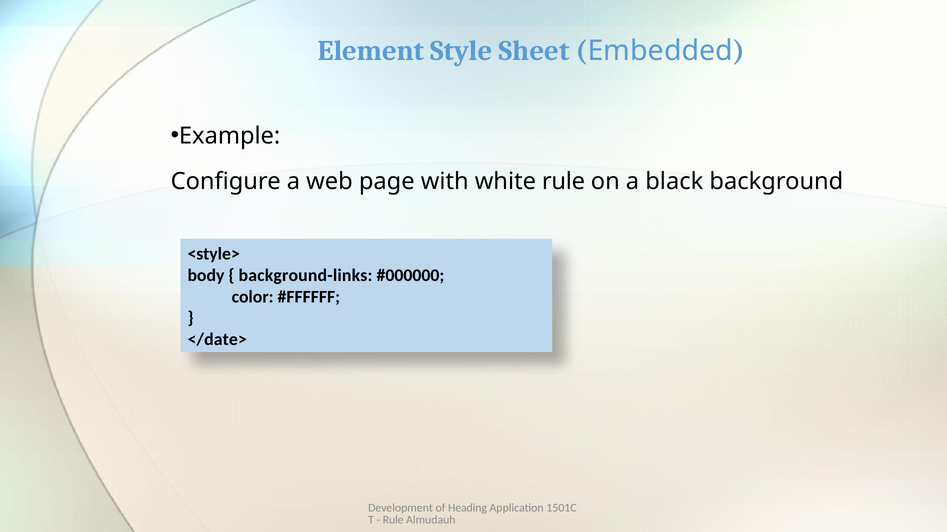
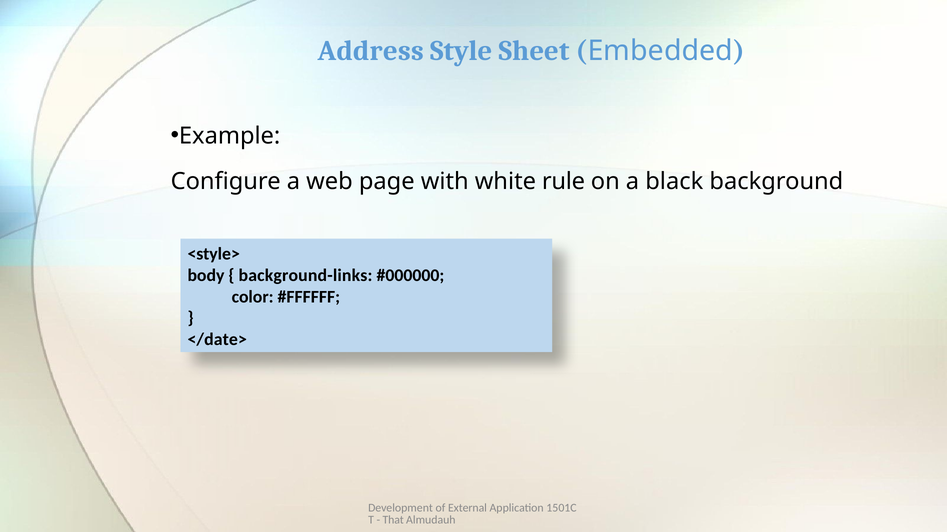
Element: Element -> Address (371, 51)
Heading: Heading -> External (467, 509)
Rule: Rule -> That (393, 520)
